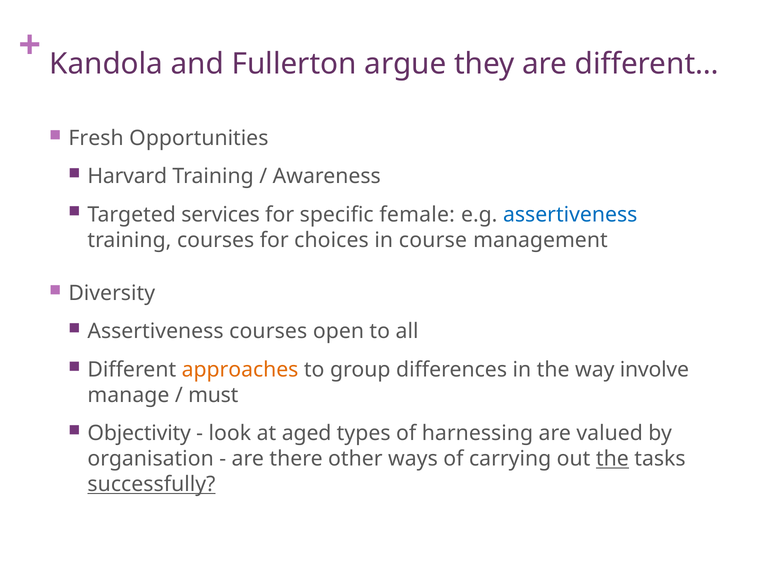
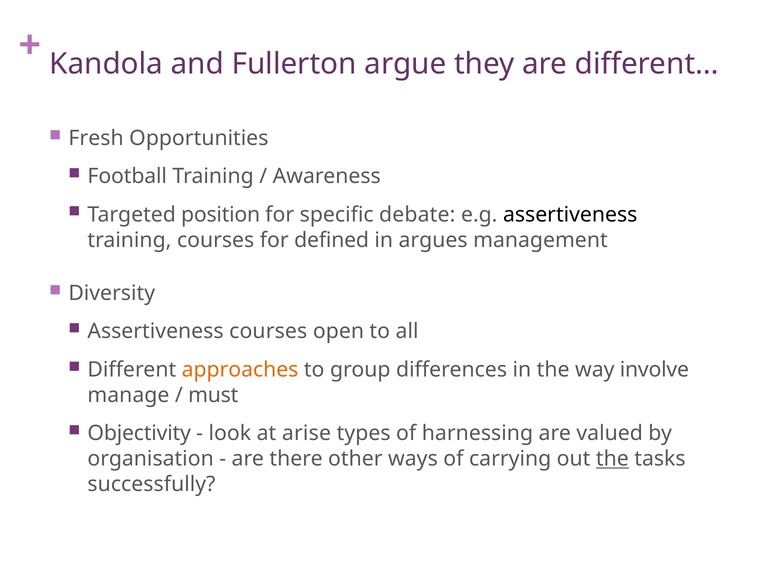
Harvard: Harvard -> Football (127, 176)
services: services -> position (221, 215)
female: female -> debate (417, 215)
assertiveness colour: blue -> black (570, 215)
choices: choices -> defined (332, 240)
course: course -> argues (433, 240)
aged: aged -> arise (306, 433)
successfully underline: present -> none (151, 484)
